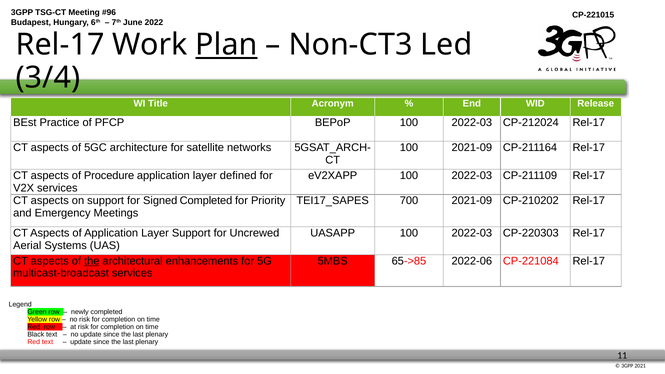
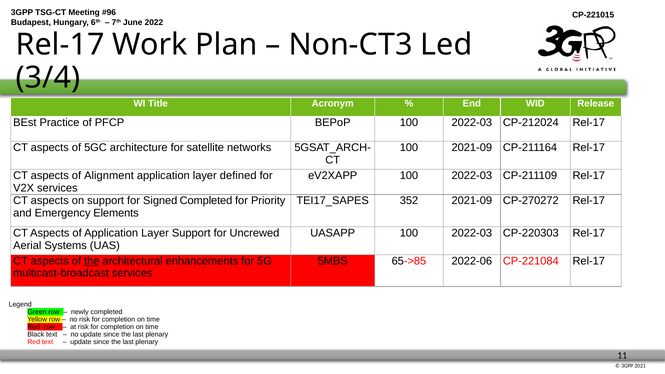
Plan underline: present -> none (226, 45)
Procedure: Procedure -> Alignment (109, 176)
700: 700 -> 352 (409, 201)
CP-210202: CP-210202 -> CP-270272 (531, 201)
Meetings: Meetings -> Elements (116, 213)
